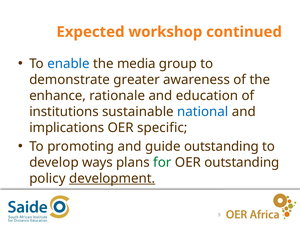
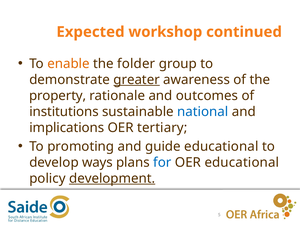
enable colour: blue -> orange (68, 64)
media: media -> folder (136, 64)
greater underline: none -> present (137, 80)
enhance: enhance -> property (58, 96)
education: education -> outcomes (207, 96)
specific: specific -> tertiary (162, 128)
guide outstanding: outstanding -> educational (221, 146)
for colour: green -> blue (162, 162)
OER outstanding: outstanding -> educational (242, 162)
